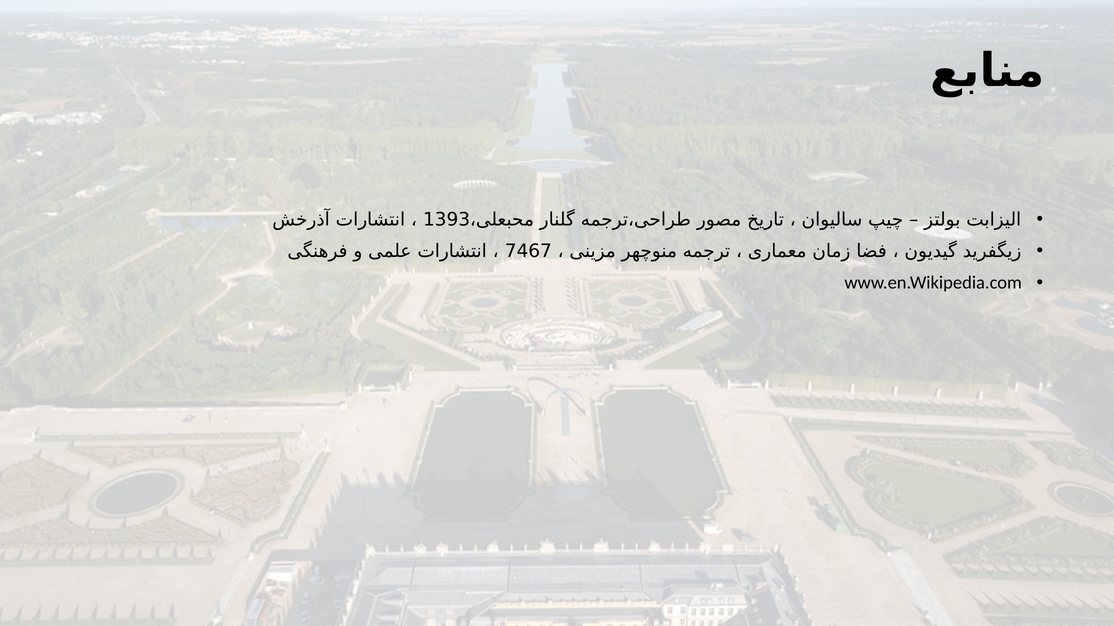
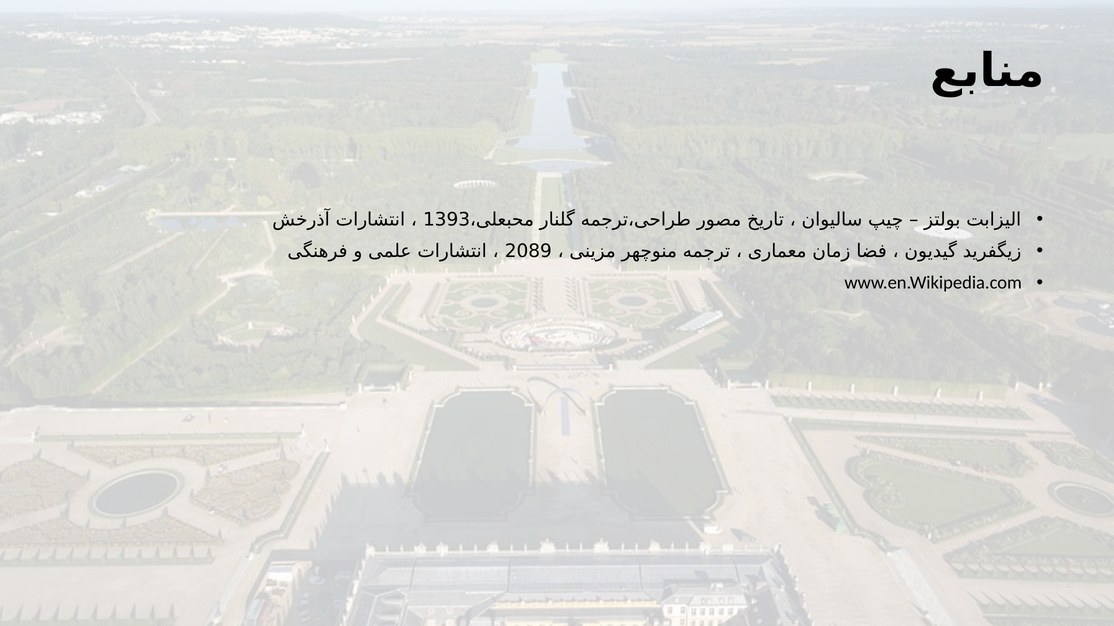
7467: 7467 -> 2089 (528, 251)
